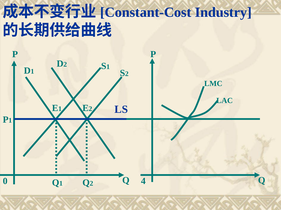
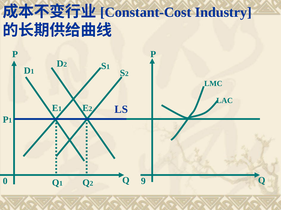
4: 4 -> 9 (143, 182)
